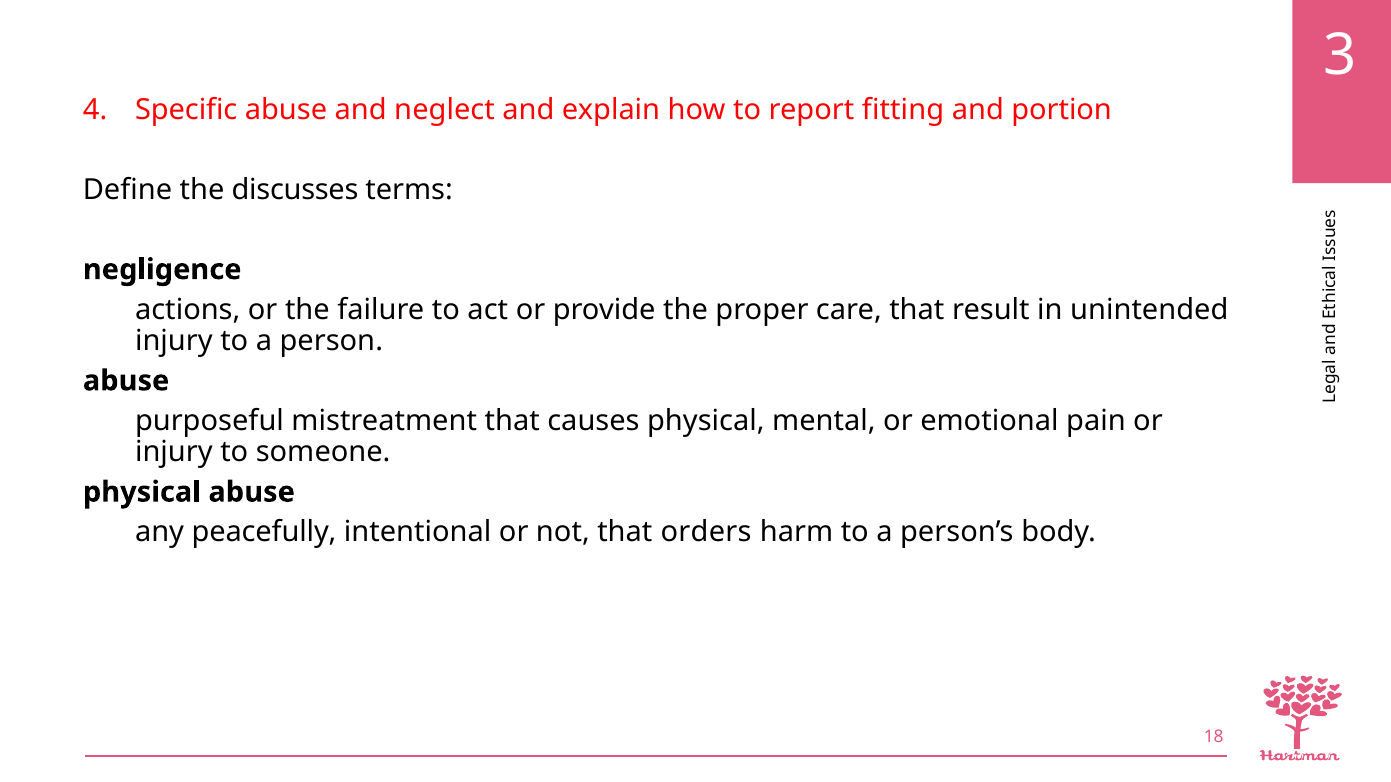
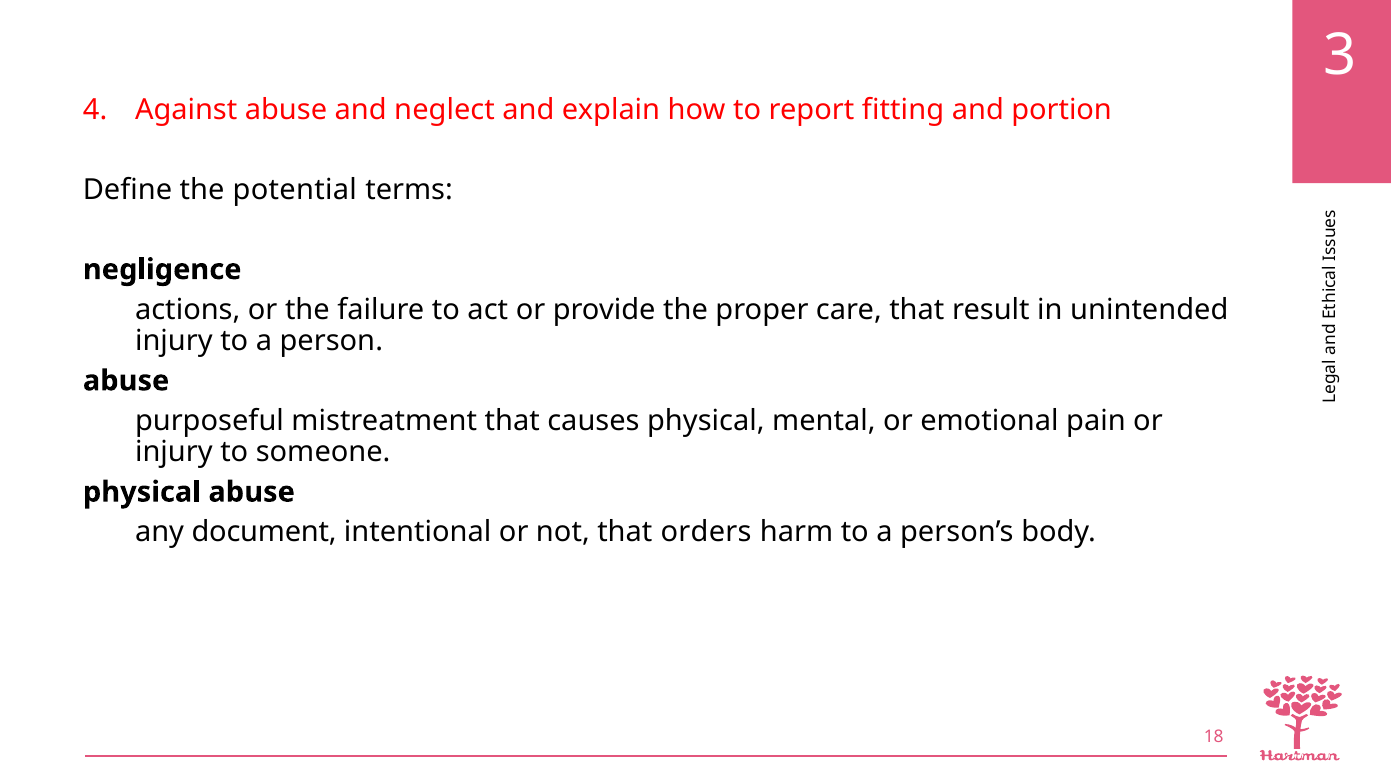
Specific: Specific -> Against (186, 110)
discusses: discusses -> potential (295, 190)
peacefully: peacefully -> document (264, 532)
